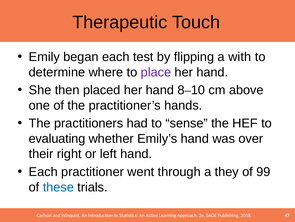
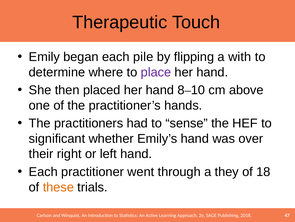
test: test -> pile (143, 57)
evaluating: evaluating -> significant (57, 138)
99: 99 -> 18 (263, 171)
these colour: blue -> orange (58, 187)
